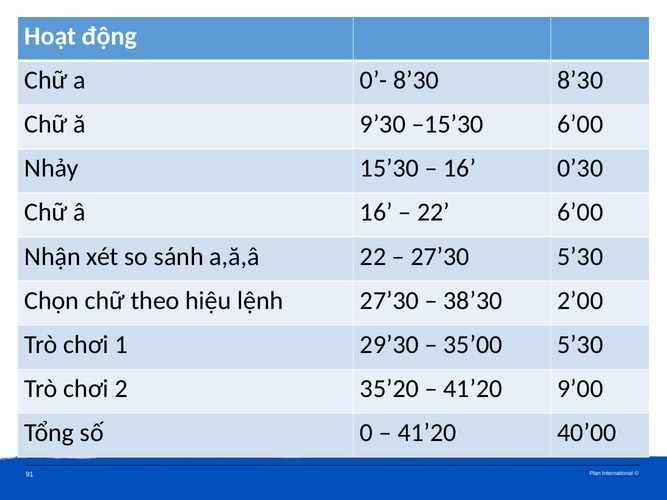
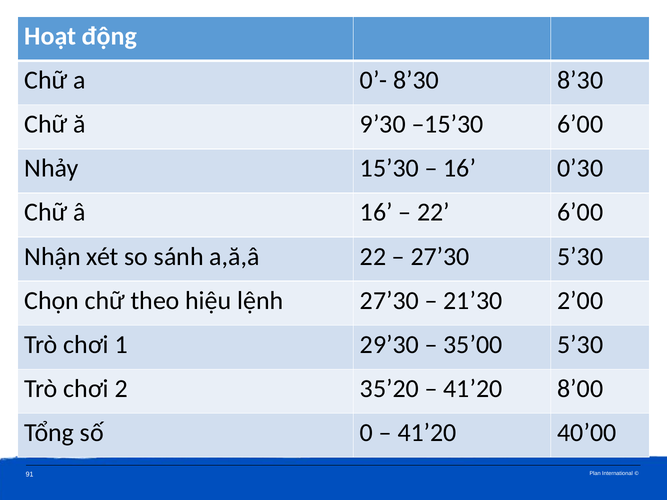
38’30: 38’30 -> 21’30 (473, 301)
9’00: 9’00 -> 8’00 (580, 389)
